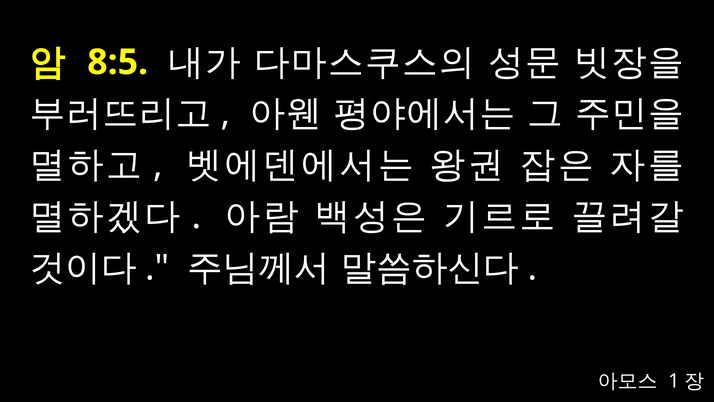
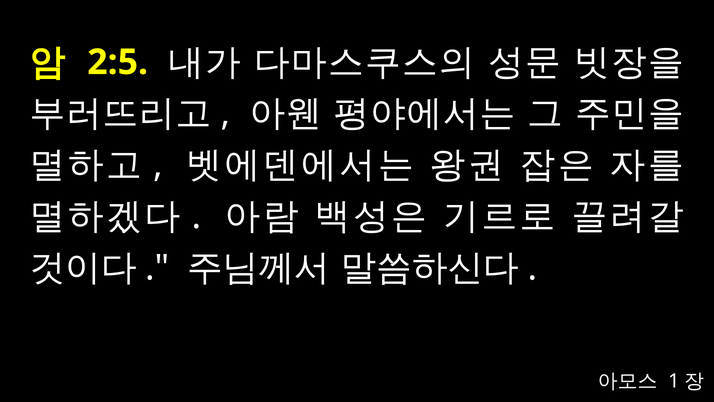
8:5: 8:5 -> 2:5 (118, 62)
